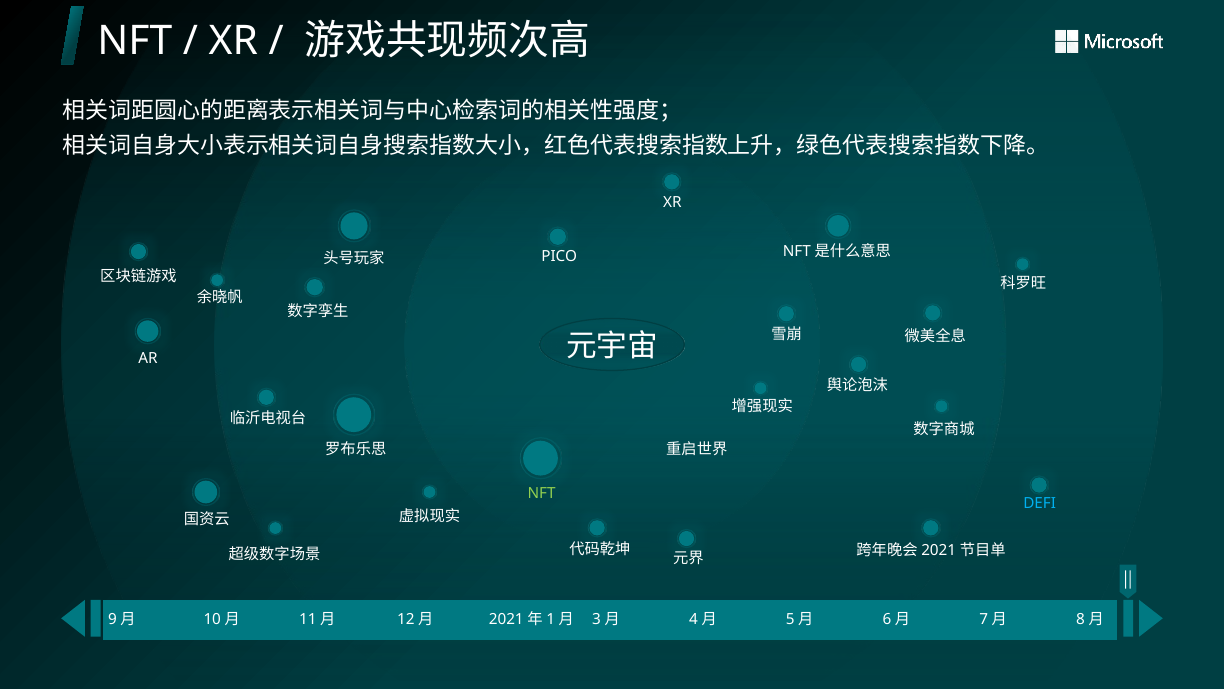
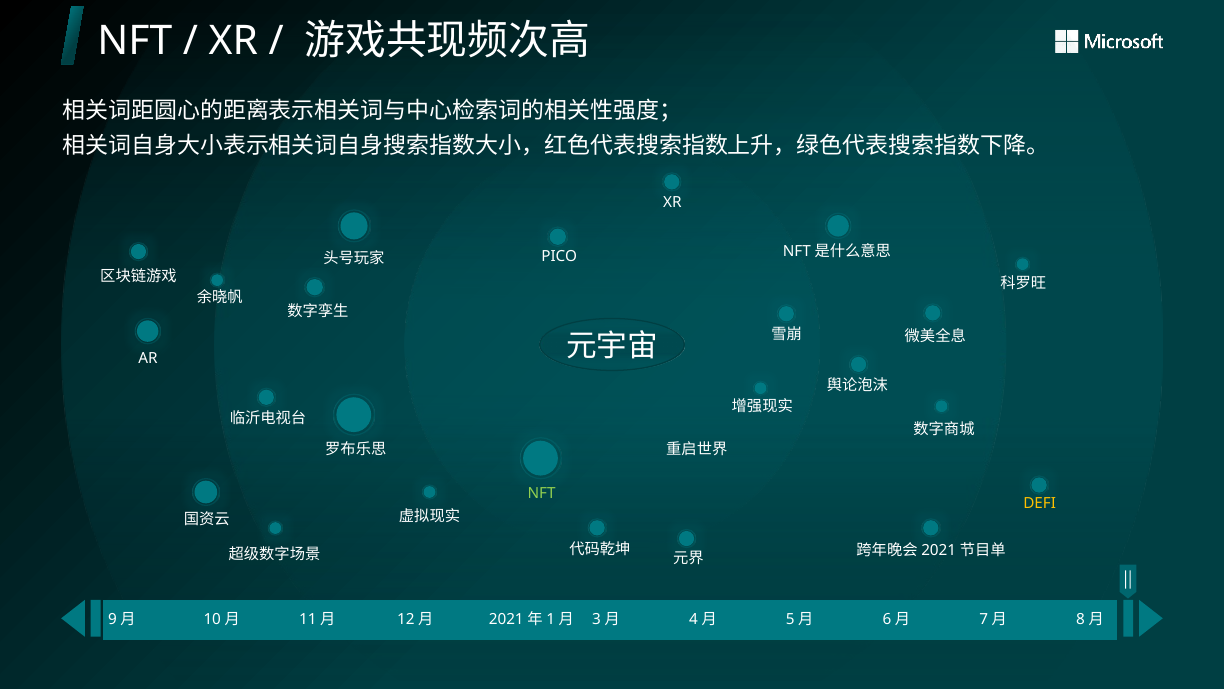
DEFI colour: light blue -> yellow (1040, 504)
